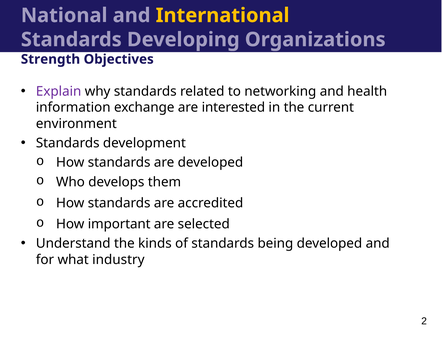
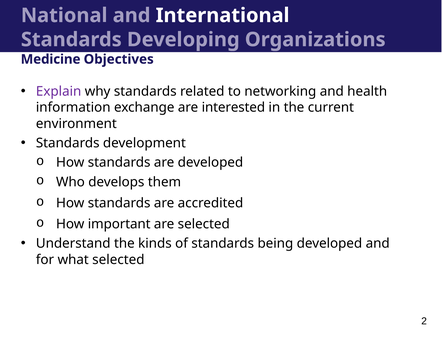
International colour: yellow -> white (223, 15)
Strength: Strength -> Medicine (51, 59)
what industry: industry -> selected (118, 259)
